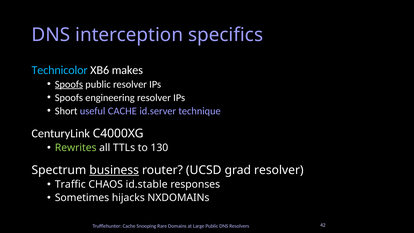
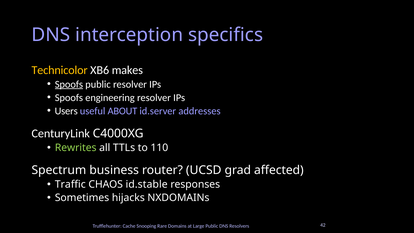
Technicolor colour: light blue -> yellow (60, 70)
Short: Short -> Users (66, 111)
useful CACHE: CACHE -> ABOUT (122, 111)
technique: technique -> addresses (200, 111)
130: 130 -> 110 (159, 148)
business underline: present -> none (114, 170)
grad resolver: resolver -> affected (279, 170)
